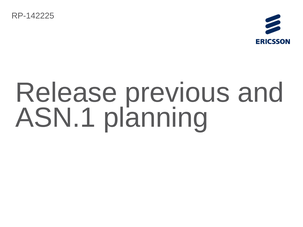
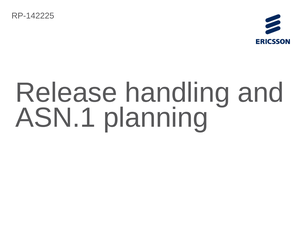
previous: previous -> handling (177, 93)
